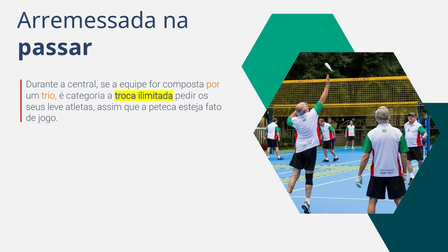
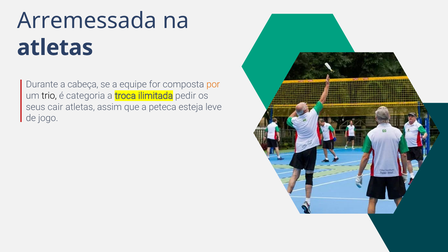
passar: passar -> atletas (55, 48)
central: central -> cabeça (83, 85)
trio colour: orange -> black (49, 96)
leve: leve -> cair (55, 107)
fato: fato -> leve (214, 107)
